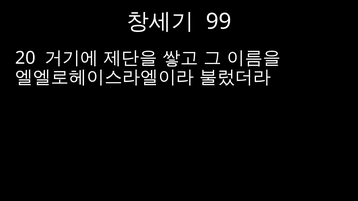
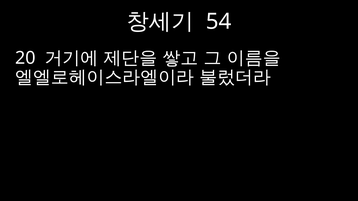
99: 99 -> 54 (219, 22)
